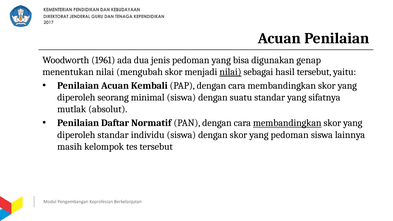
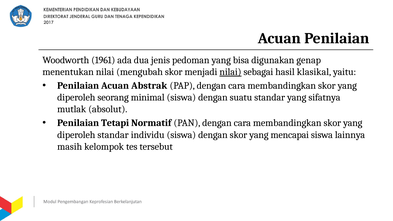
hasil tersebut: tersebut -> klasikal (314, 72)
Kembali: Kembali -> Abstrak (149, 86)
Daftar: Daftar -> Tetapi (115, 123)
membandingkan underline: present -> none (287, 123)
yang pedoman: pedoman -> mencapai (290, 135)
